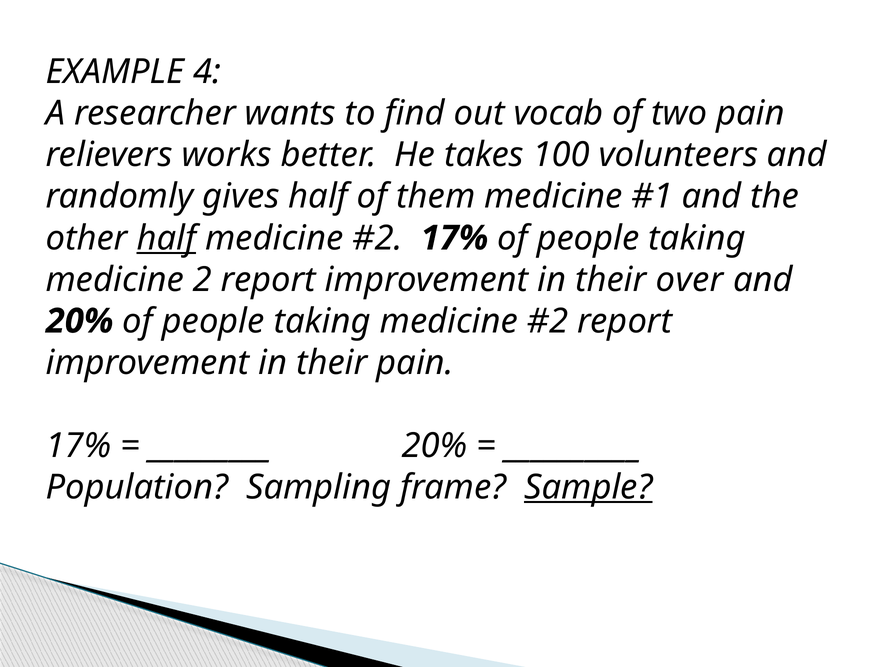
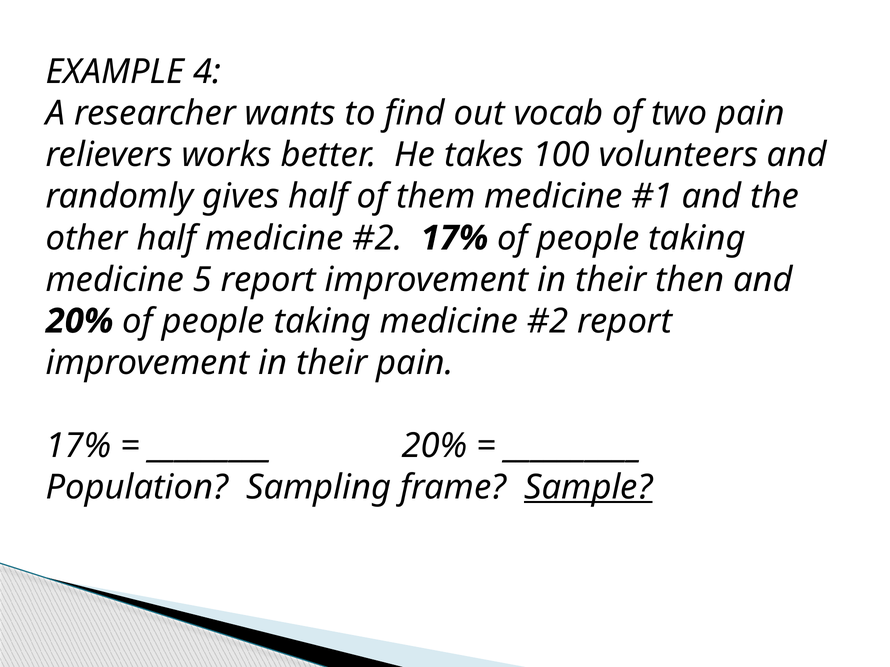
half underline: present -> none (166, 238)
2: 2 -> 5 (202, 280)
over: over -> then (690, 280)
